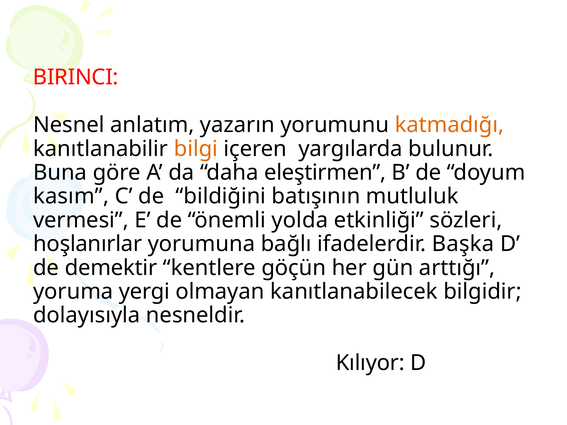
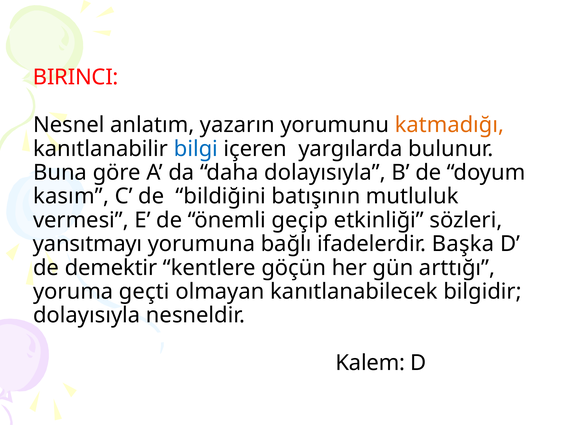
bilgi colour: orange -> blue (196, 149)
daha eleştirmen: eleştirmen -> dolayısıyla (325, 173)
yolda: yolda -> geçip (300, 220)
hoşlanırlar: hoşlanırlar -> yansıtmayı (88, 244)
yergi: yergi -> geçti (144, 292)
Kılıyor: Kılıyor -> Kalem (370, 363)
